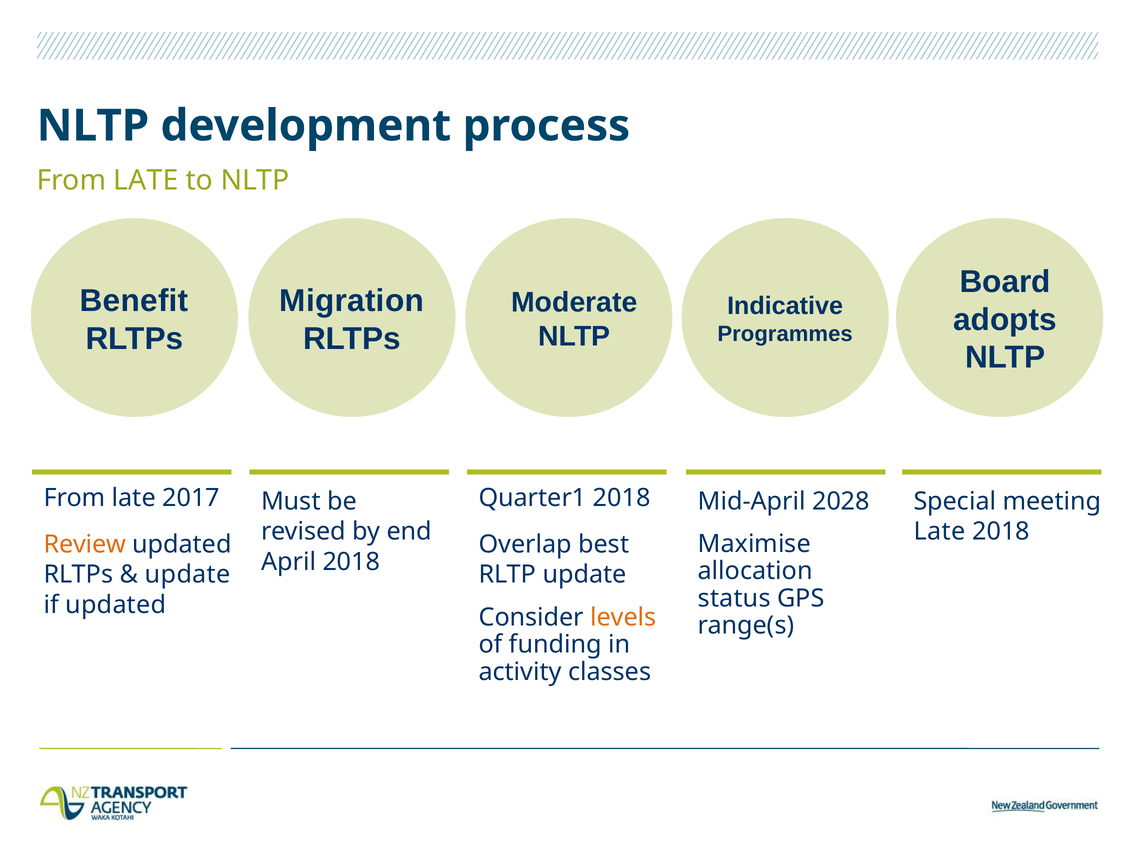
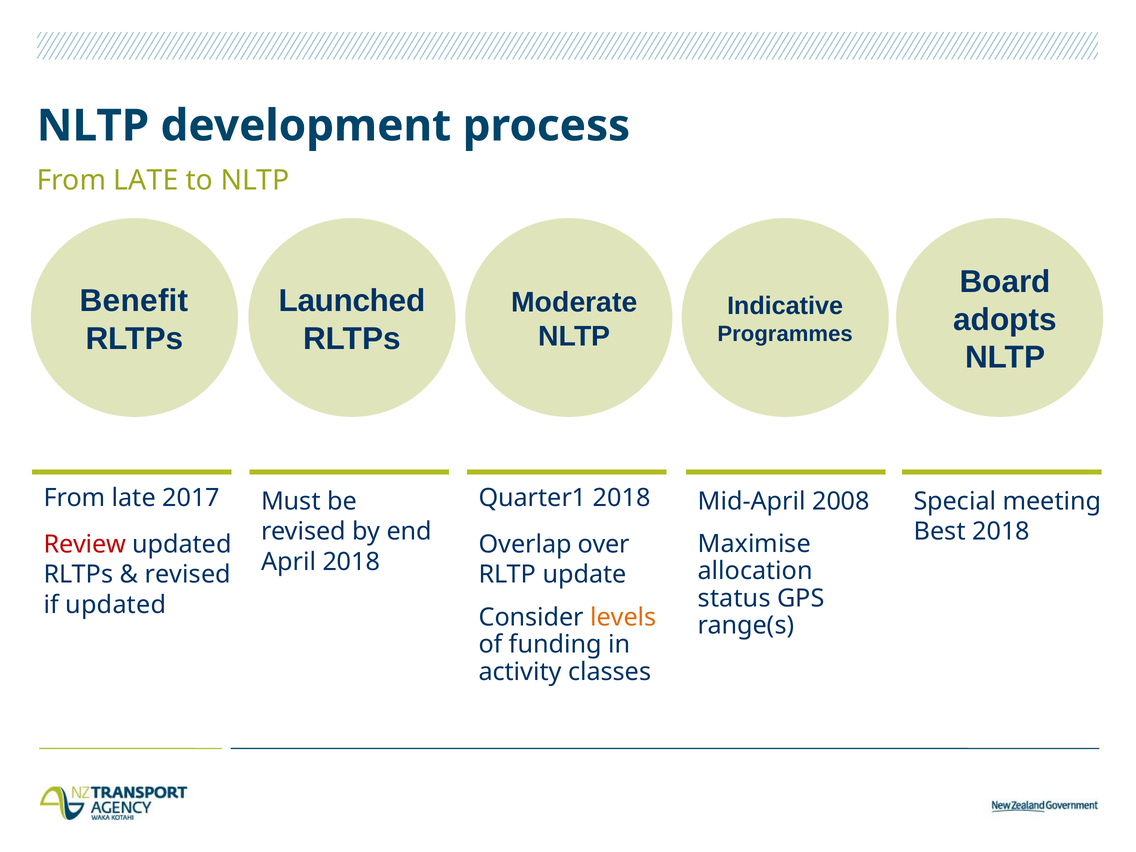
Migration: Migration -> Launched (352, 301)
2028: 2028 -> 2008 (841, 501)
Late: Late -> Best (940, 532)
Review colour: orange -> red (85, 544)
best: best -> over (604, 544)
update: update -> revised (188, 575)
